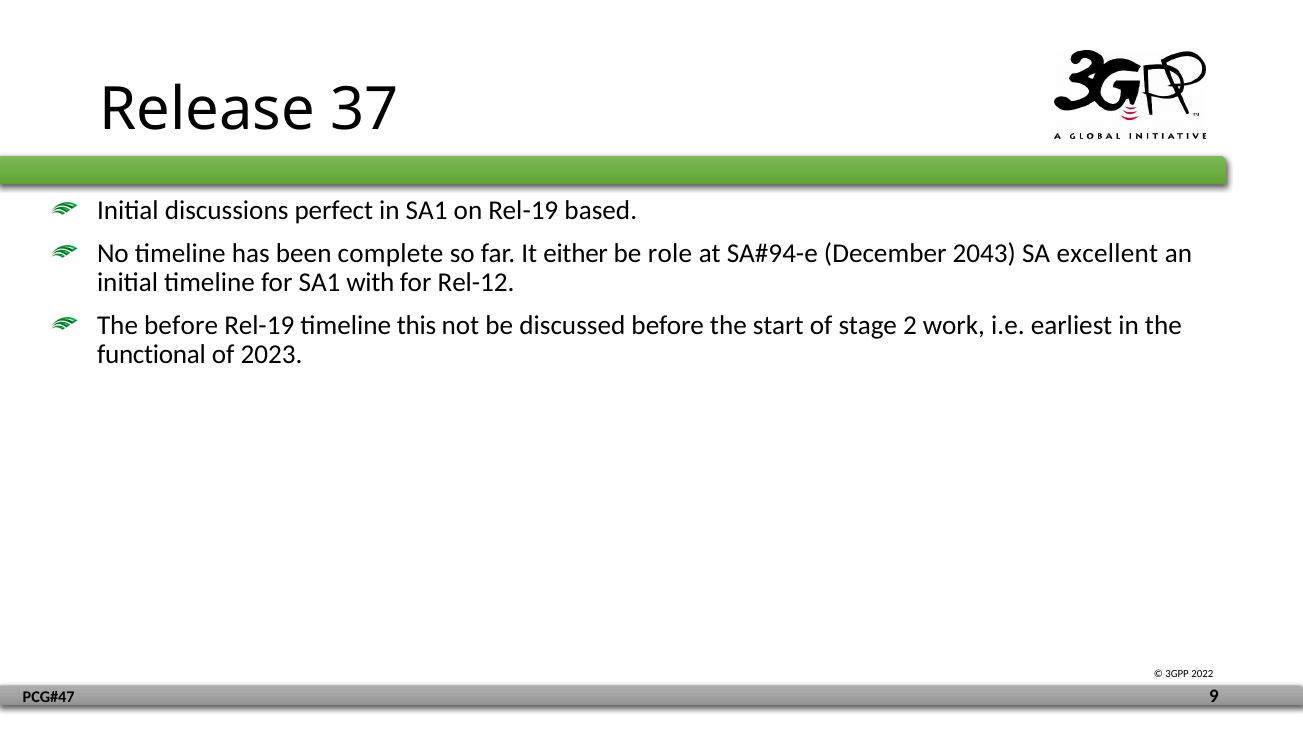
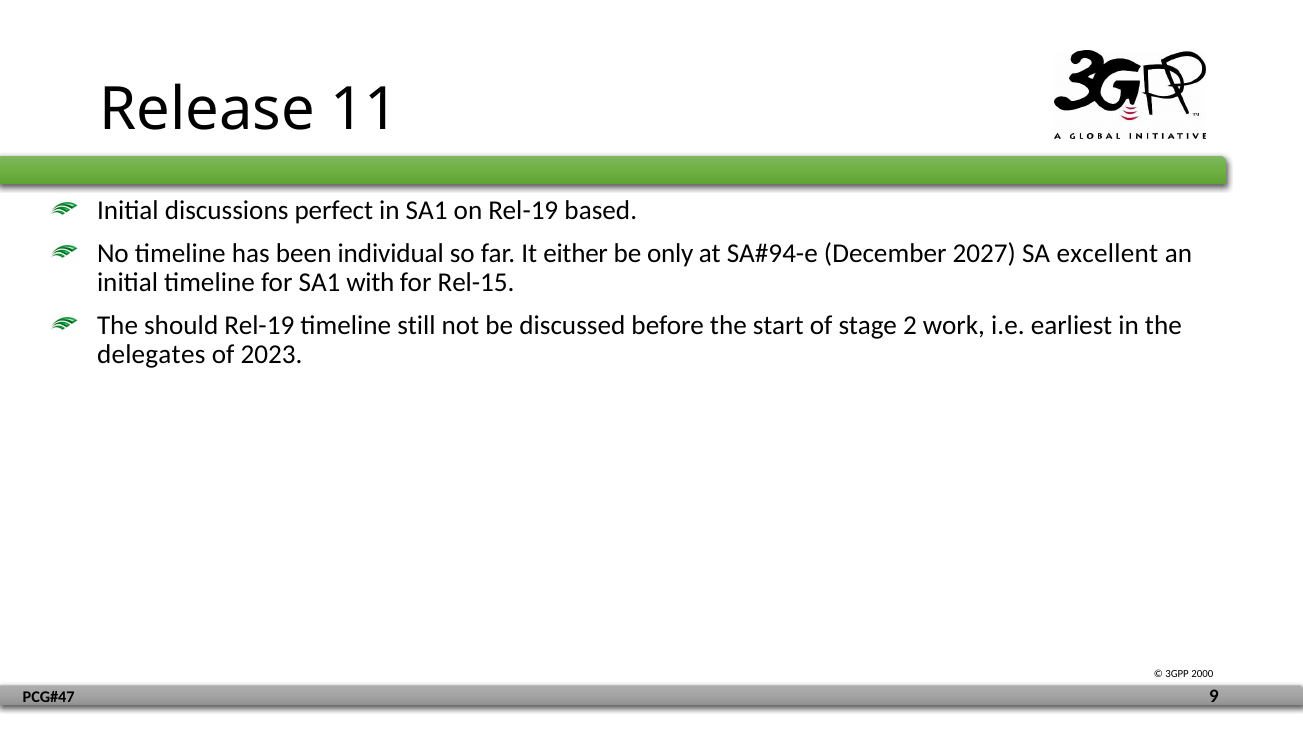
37: 37 -> 11 (365, 109)
complete: complete -> individual (391, 253)
role: role -> only (670, 253)
2043: 2043 -> 2027 (984, 253)
Rel-12: Rel-12 -> Rel-15 (476, 283)
The before: before -> should (181, 326)
this: this -> still (416, 326)
functional: functional -> delegates (151, 355)
2022: 2022 -> 2000 (1202, 673)
